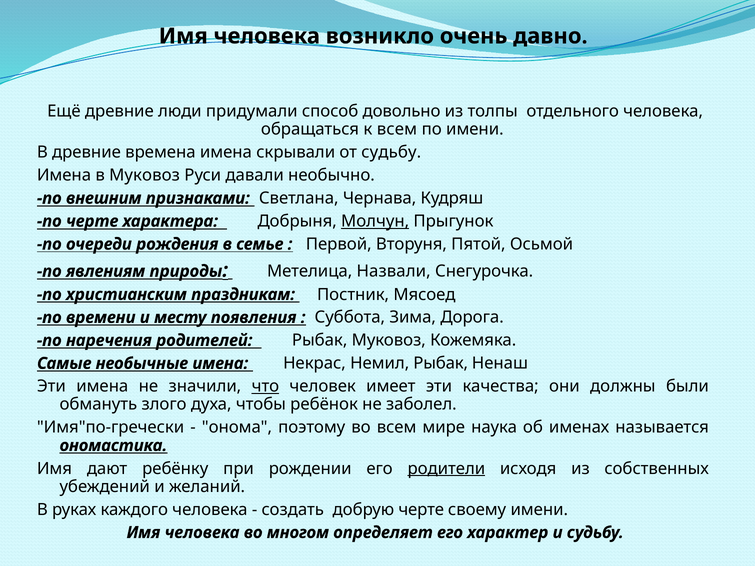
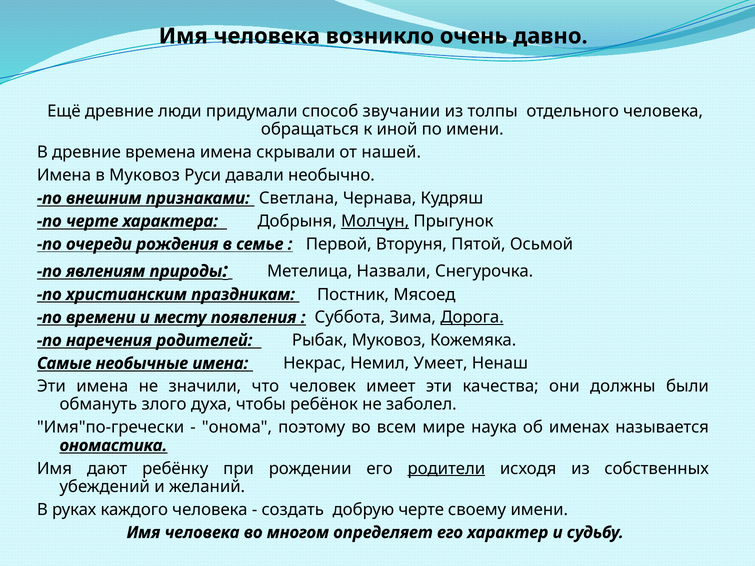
довольно: довольно -> звучании (401, 111)
к всем: всем -> иной (397, 129)
от судьбу: судьбу -> нашей (391, 152)
Дорога underline: none -> present (472, 318)
Немил Рыбак: Рыбак -> Умеет (441, 364)
что underline: present -> none (265, 387)
